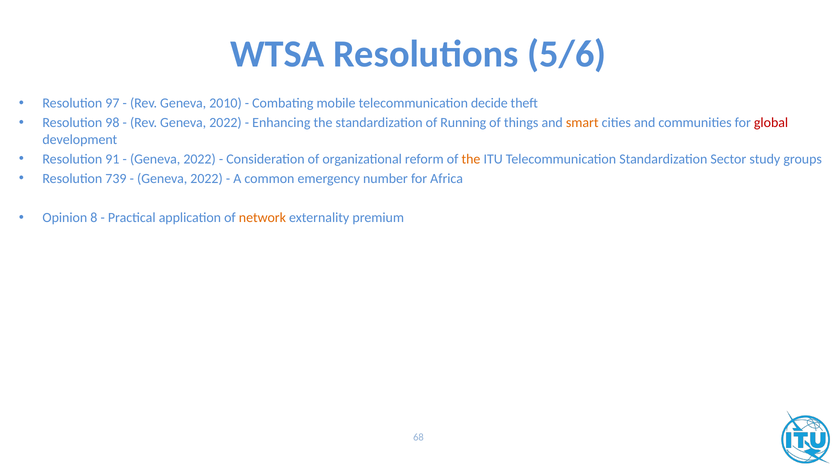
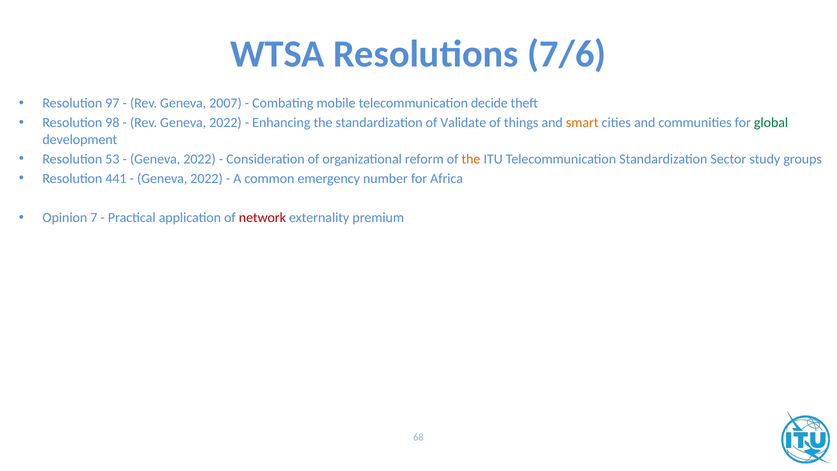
5/6: 5/6 -> 7/6 (567, 54)
2010: 2010 -> 2007 (226, 103)
Running: Running -> Validate (463, 123)
global colour: red -> green (771, 123)
91: 91 -> 53 (112, 159)
739: 739 -> 441 (116, 179)
8: 8 -> 7 (94, 218)
network colour: orange -> red (262, 218)
